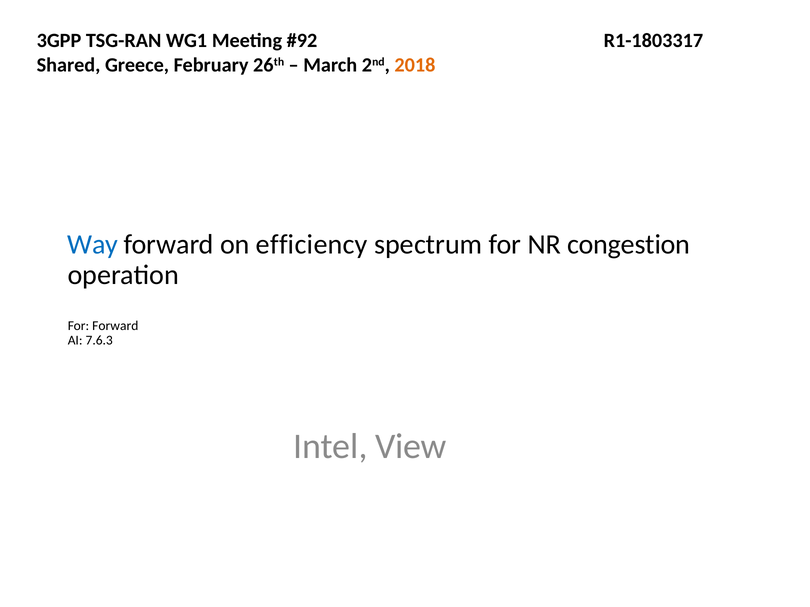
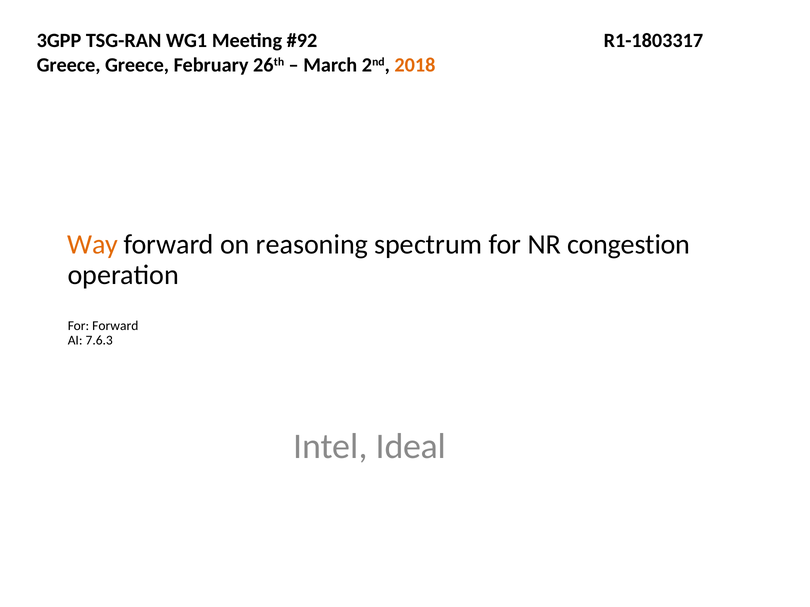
Shared: Shared -> Greece (69, 65)
Way colour: blue -> orange (93, 245)
efficiency: efficiency -> reasoning (312, 245)
View: View -> Ideal (411, 447)
